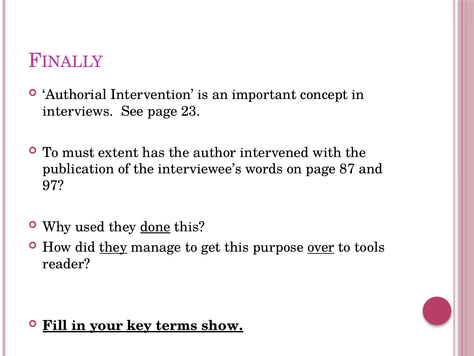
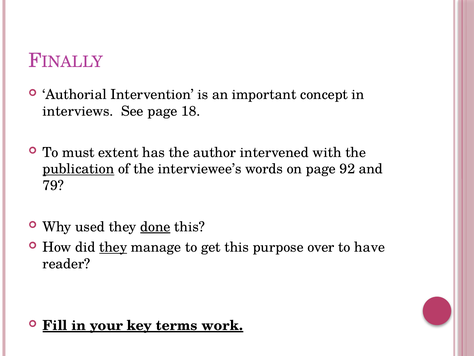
23: 23 -> 18 (191, 111)
publication underline: none -> present (78, 169)
87: 87 -> 92 (347, 169)
97: 97 -> 79 (53, 185)
over underline: present -> none (321, 247)
tools: tools -> have (370, 247)
show: show -> work (222, 325)
